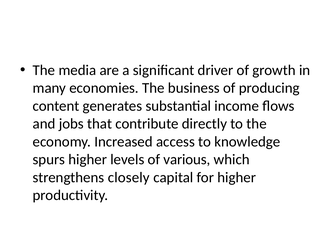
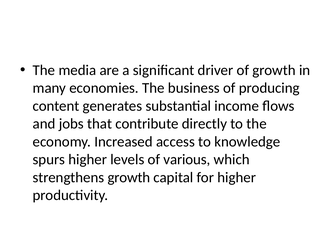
strengthens closely: closely -> growth (129, 178)
